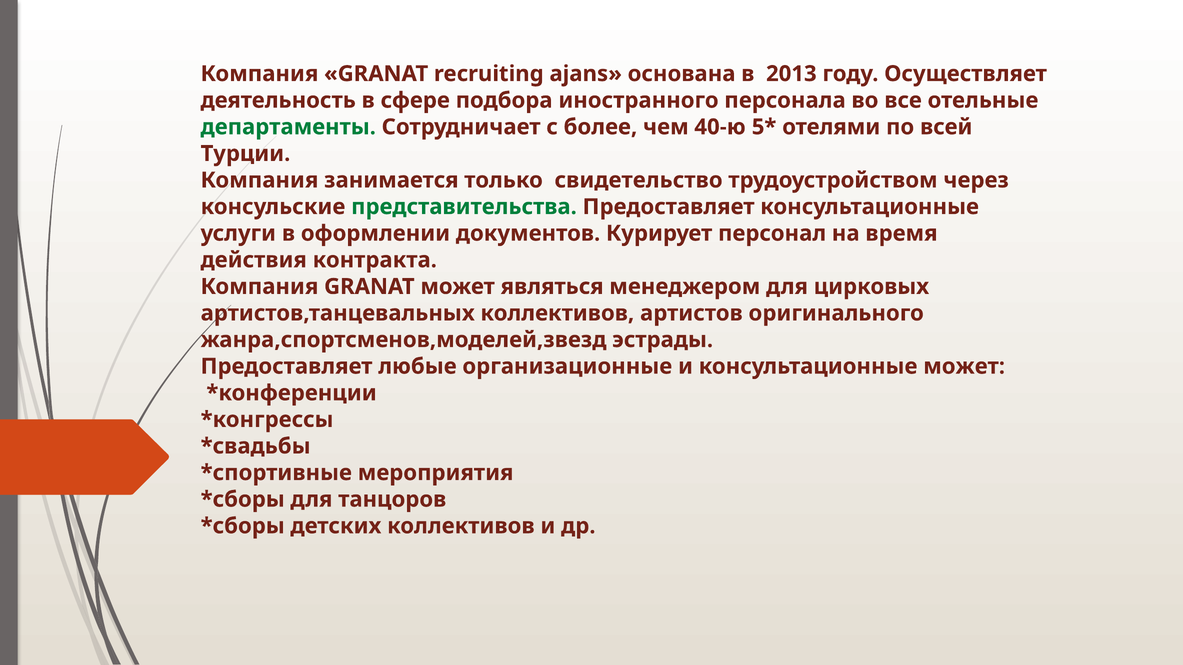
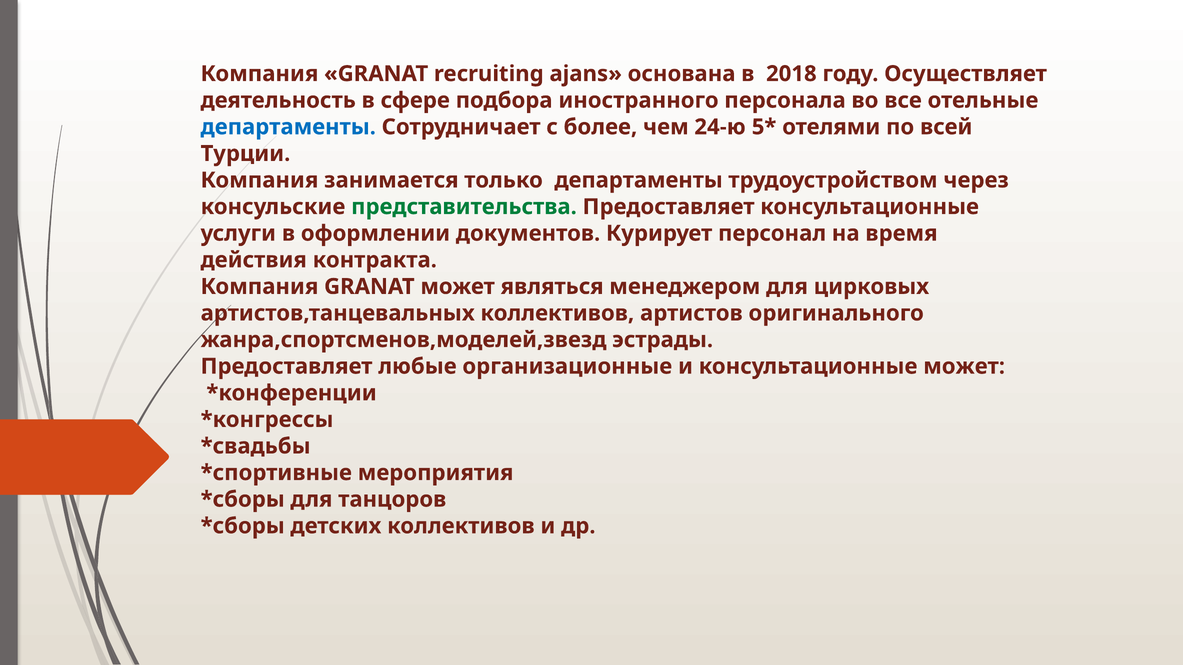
2013: 2013 -> 2018 (791, 74)
департаменты colour: green -> blue (288, 127)
40-ю: 40-ю -> 24-ю (720, 127)
только свидетельство: свидетельство -> департаменты (639, 180)
